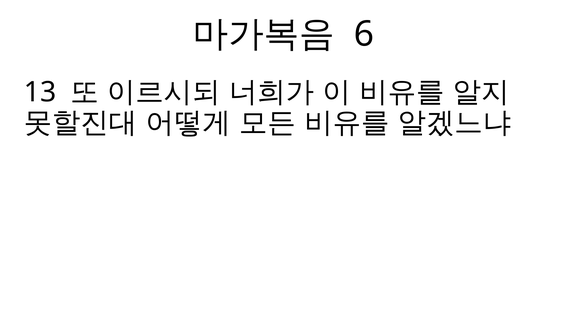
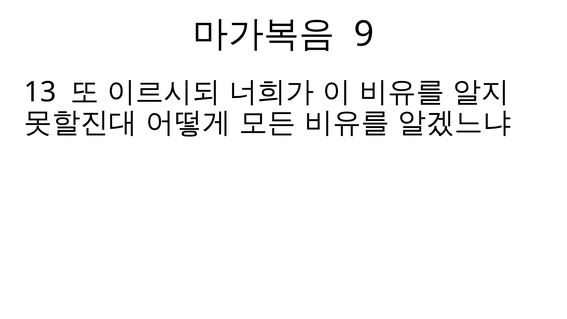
6: 6 -> 9 (364, 34)
